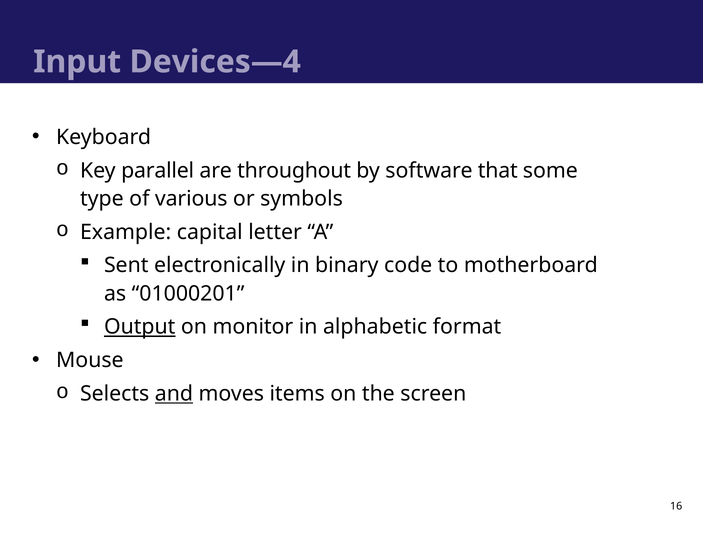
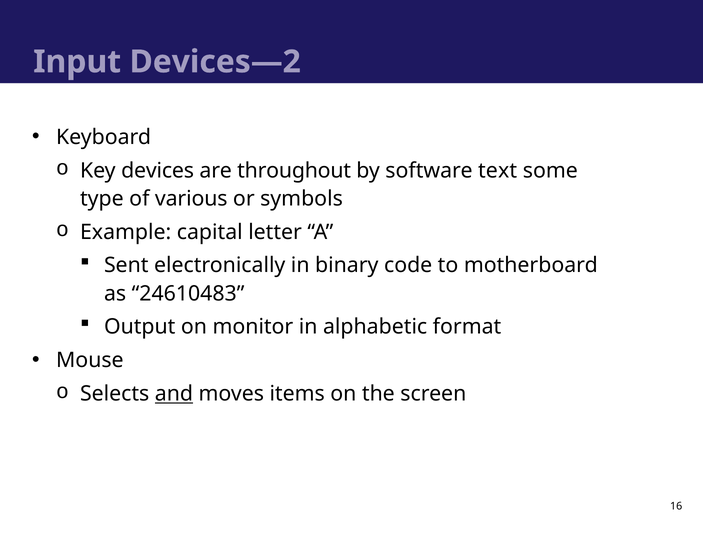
Devices—4: Devices—4 -> Devices—2 (215, 62)
parallel: parallel -> devices (158, 171)
that: that -> text (498, 171)
01000201: 01000201 -> 24610483 (188, 294)
Output underline: present -> none (140, 327)
